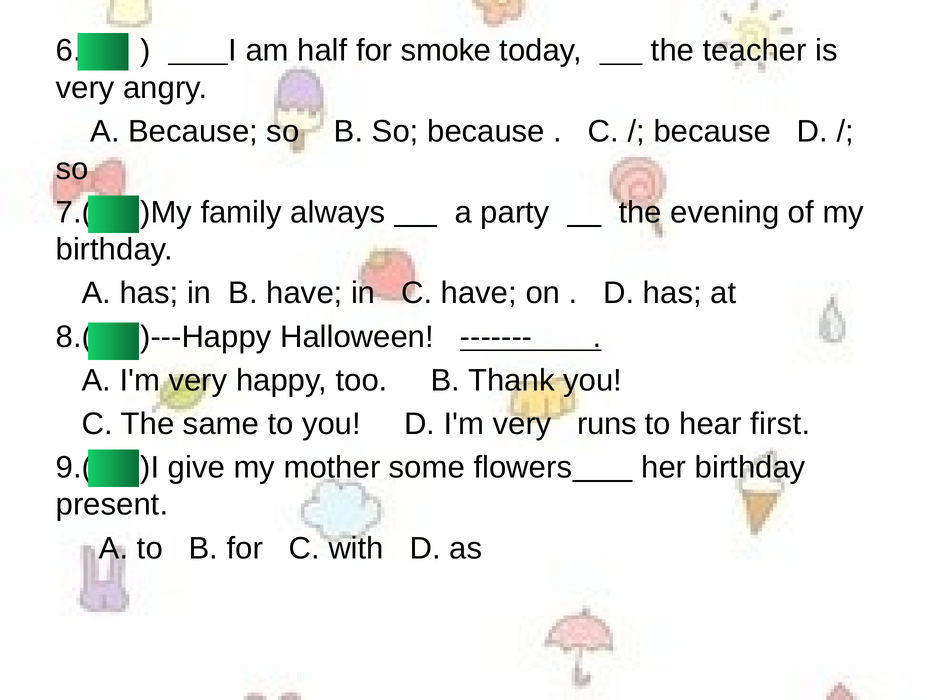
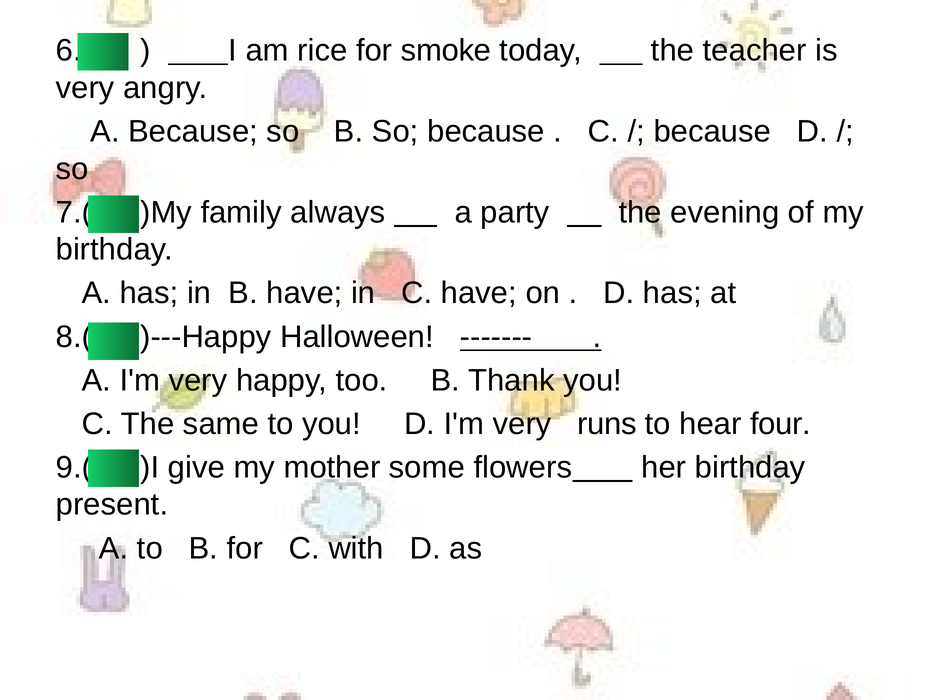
half: half -> rice (322, 51)
first: first -> four (781, 424)
